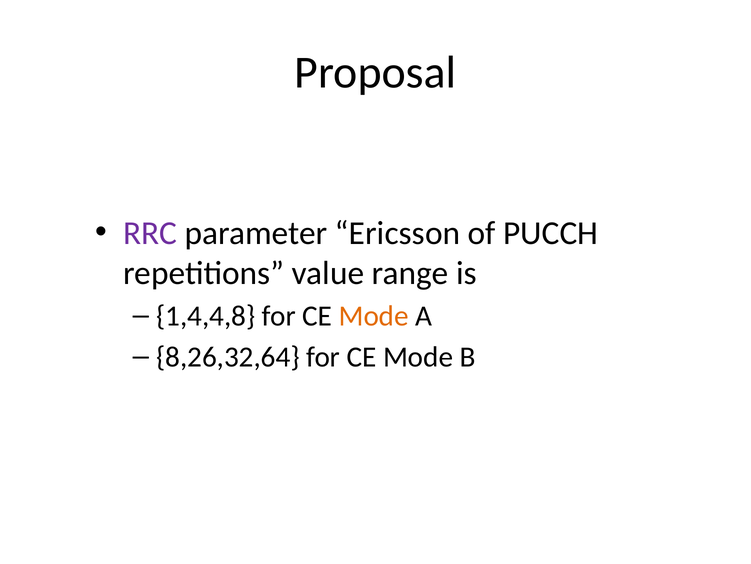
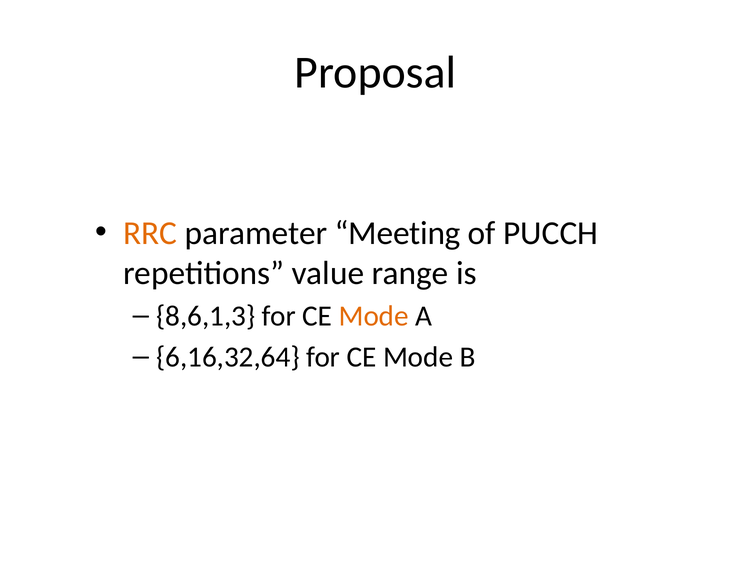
RRC colour: purple -> orange (150, 233)
Ericsson: Ericsson -> Meeting (398, 233)
1,4,4,8: 1,4,4,8 -> 8,6,1,3 (206, 316)
8,26,32,64: 8,26,32,64 -> 6,16,32,64 (228, 357)
